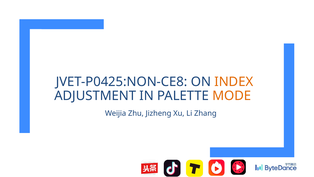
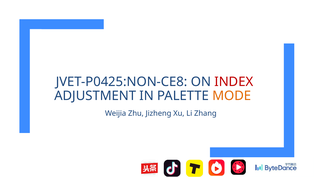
INDEX colour: orange -> red (234, 82)
